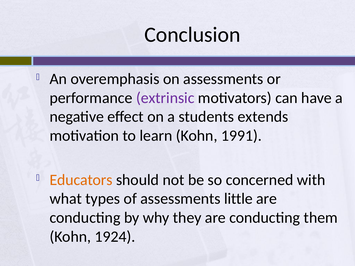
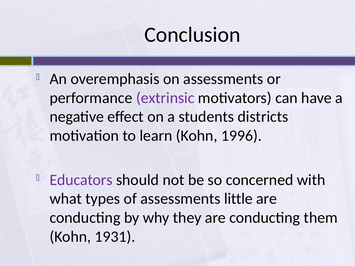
extends: extends -> districts (263, 117)
1991: 1991 -> 1996 (241, 136)
Educators colour: orange -> purple (81, 180)
1924: 1924 -> 1931 (115, 237)
